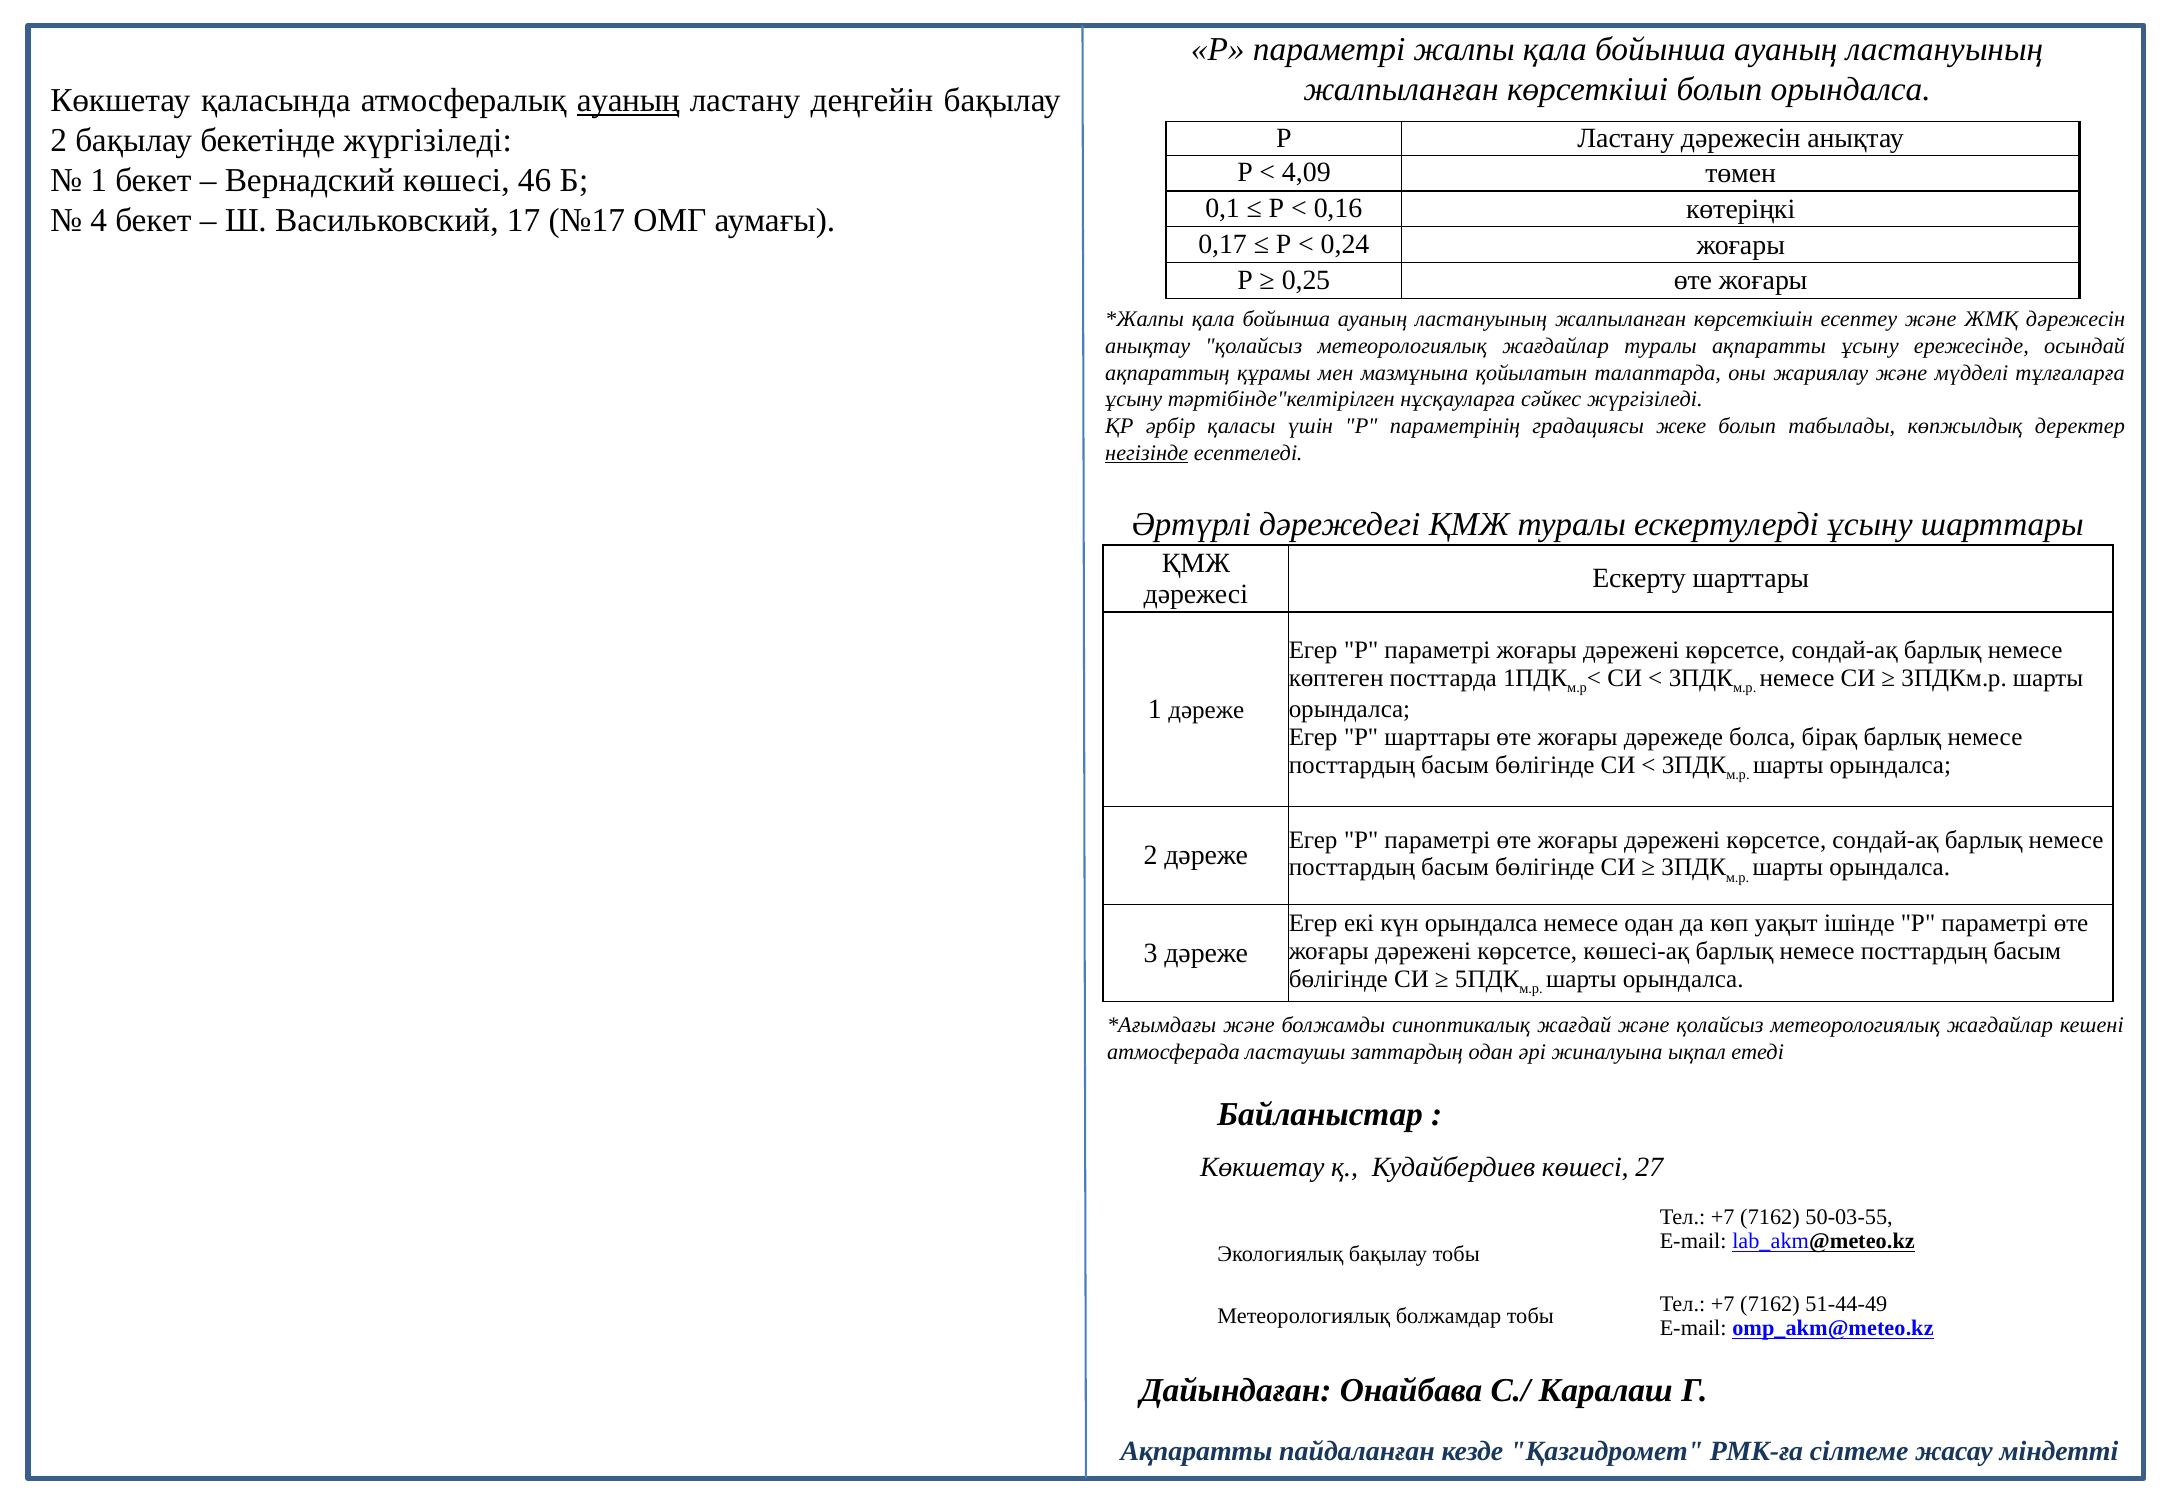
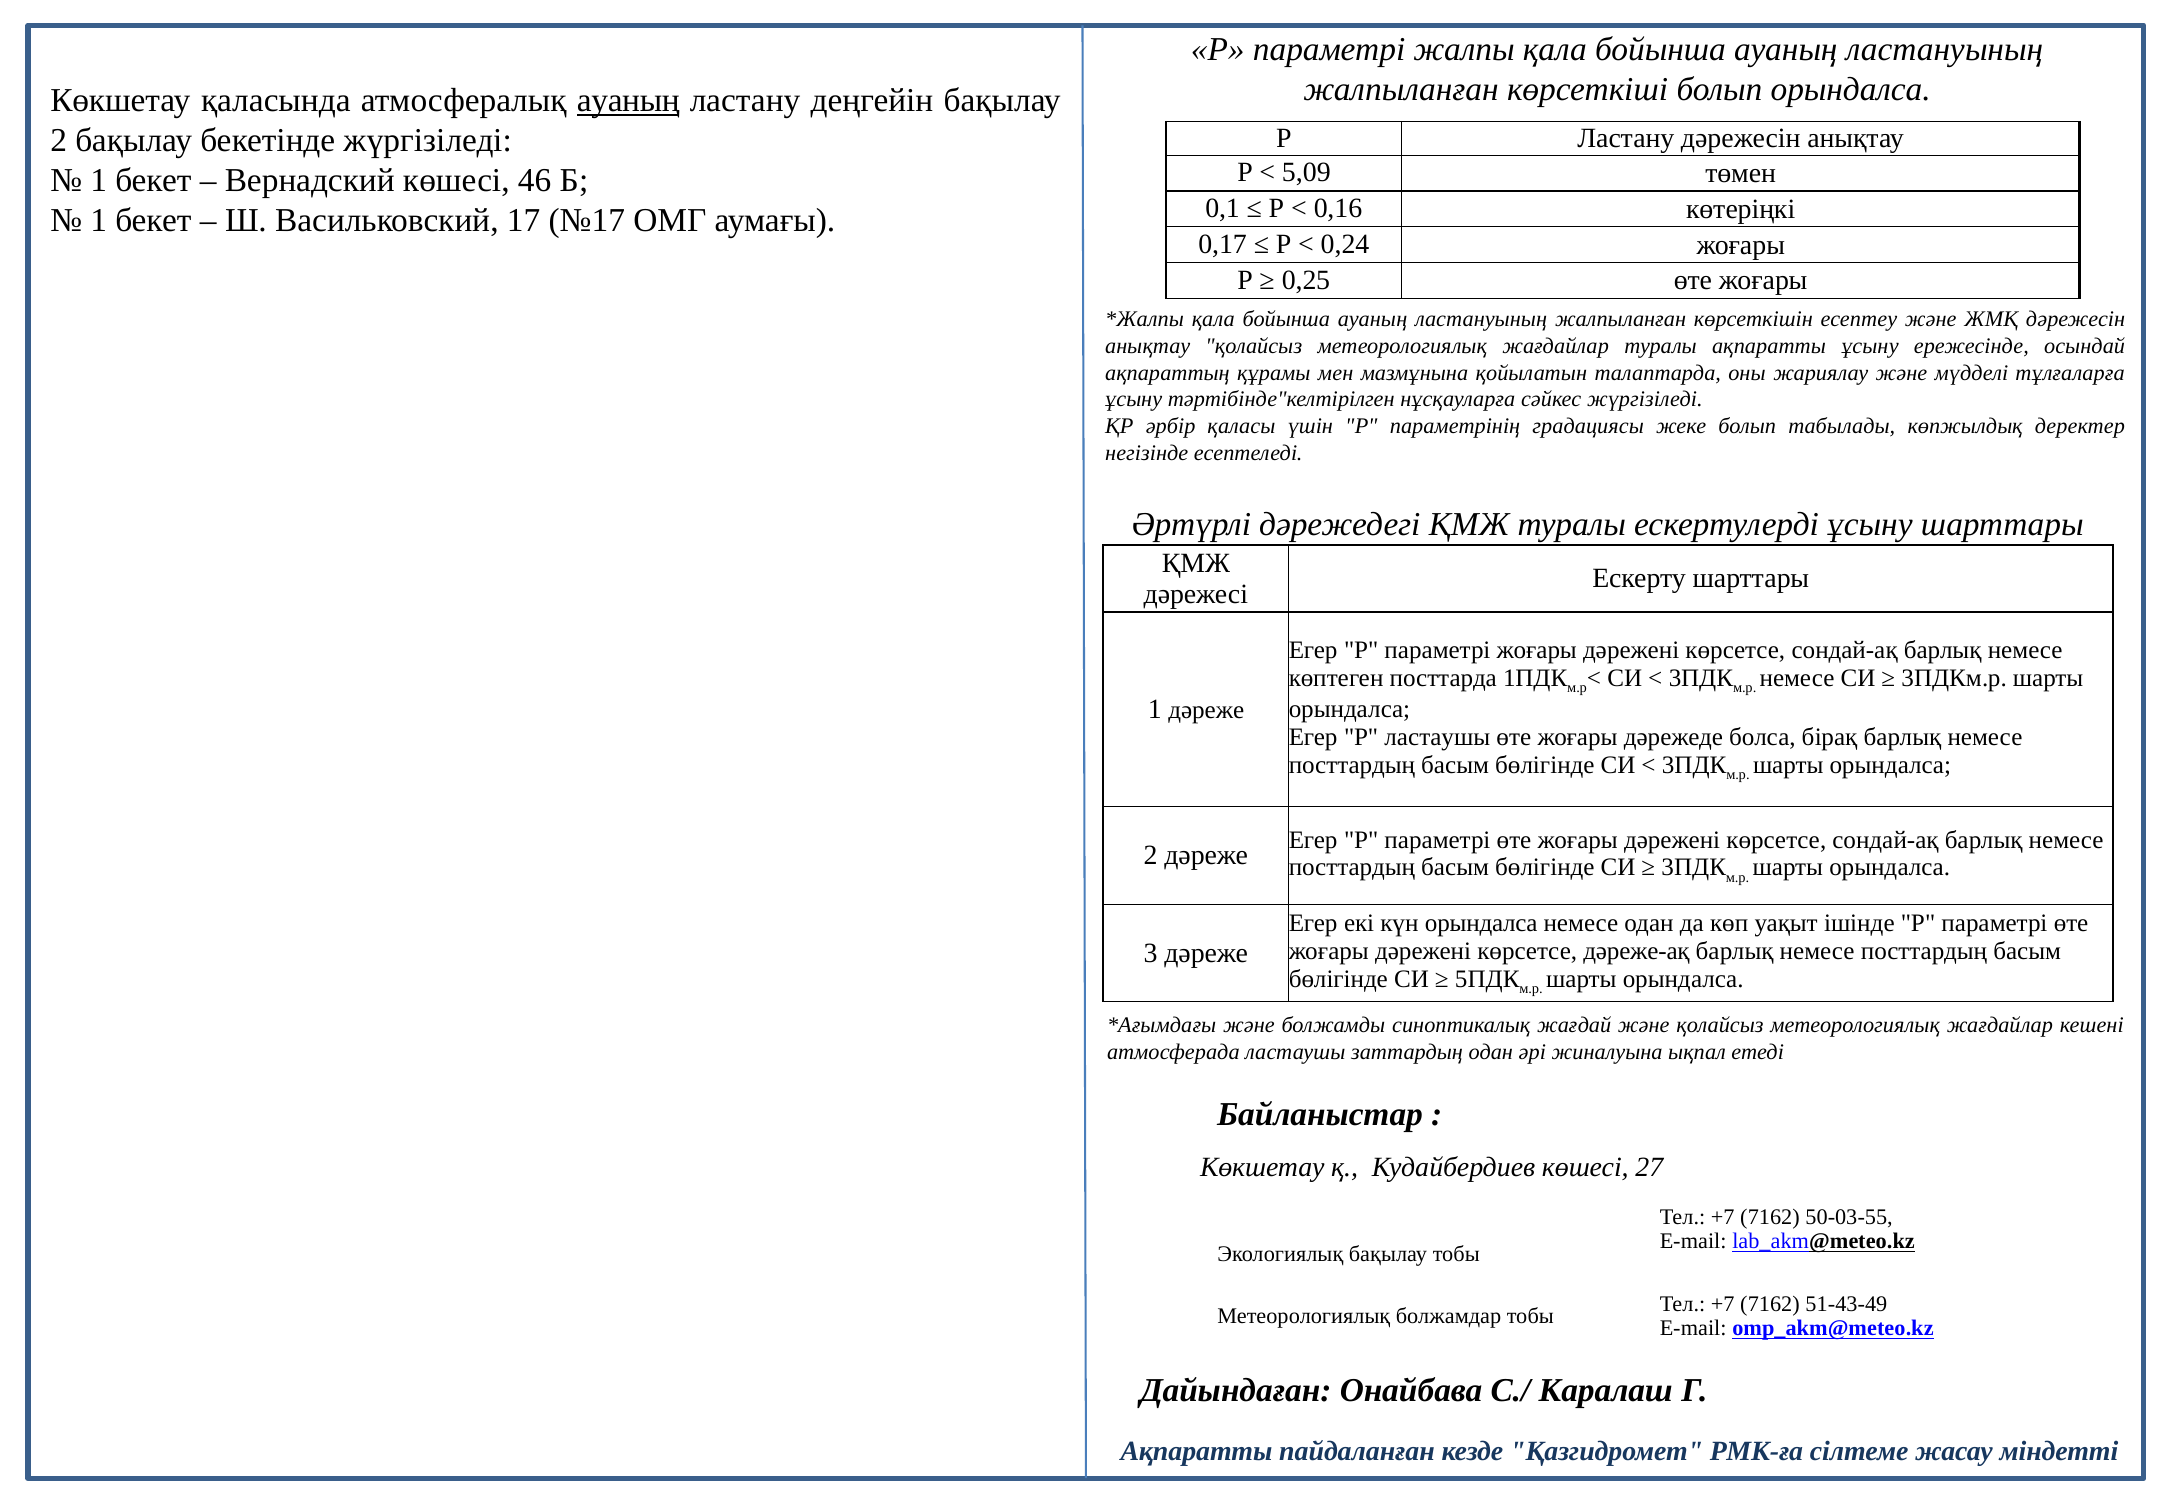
4,09: 4,09 -> 5,09 (1306, 173)
4: 4 -> 1 (99, 221)
негізінде underline: present -> none (1147, 453)
P шарттары: шарттары -> ластаушы (1437, 737)
көшесі-ақ: көшесі-ақ -> дәреже-ақ (1637, 951)
51-44-49: 51-44-49 -> 51-43-49 (1846, 1303)
